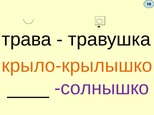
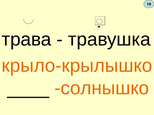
солнышко colour: purple -> orange (102, 89)
